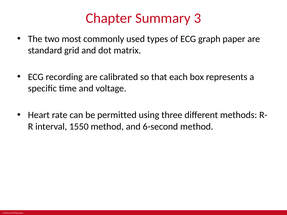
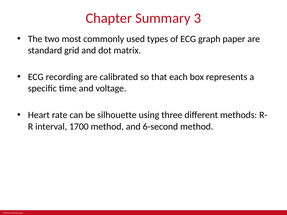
permitted: permitted -> silhouette (117, 115)
1550: 1550 -> 1700 (79, 127)
